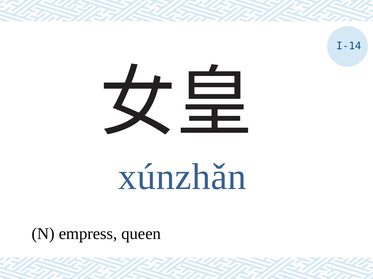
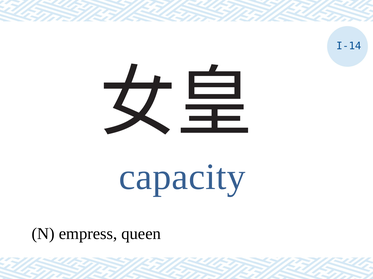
xúnzhǎn: xúnzhǎn -> capacity (182, 177)
